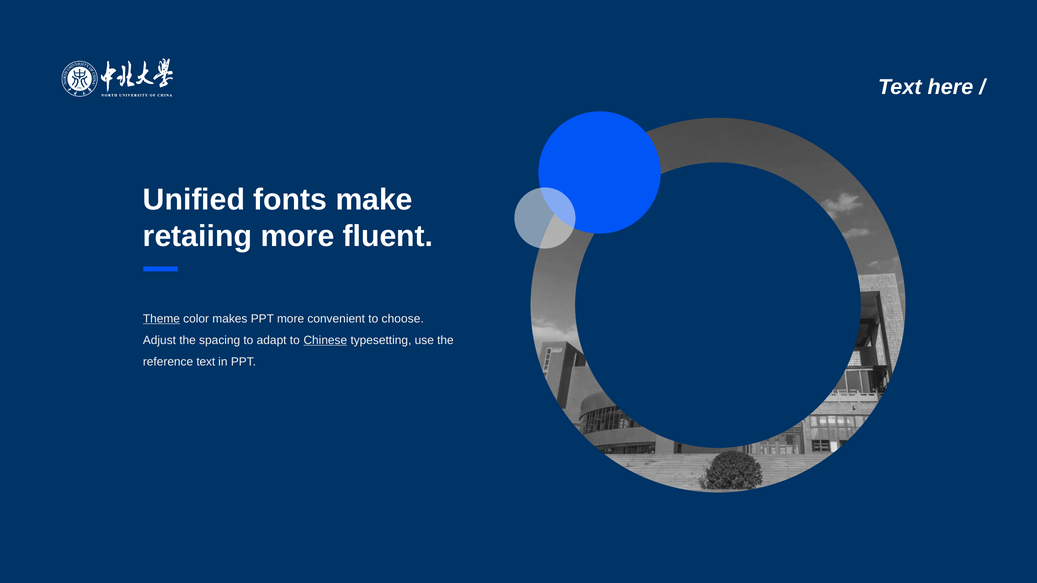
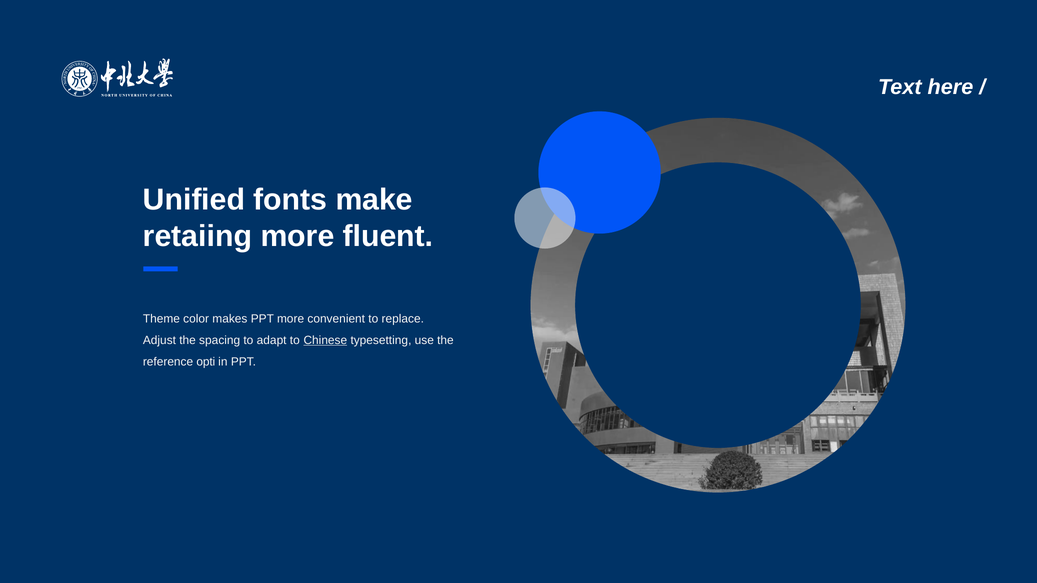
Theme underline: present -> none (161, 319)
choose: choose -> replace (403, 319)
reference text: text -> opti (206, 362)
